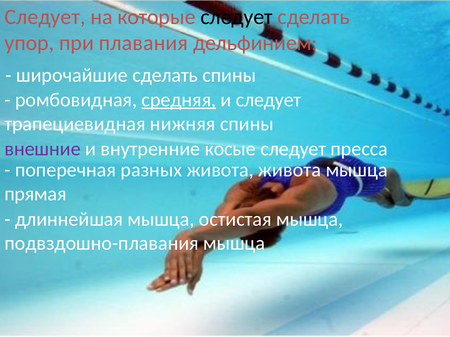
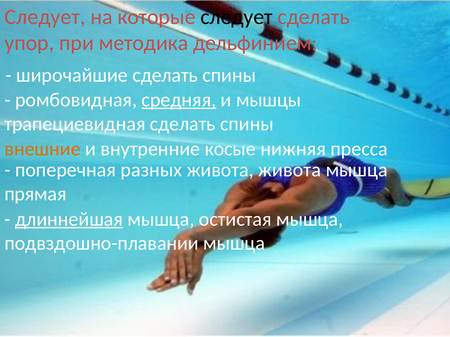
плавания: плавания -> методика (144, 43)
и следует: следует -> мышцы (269, 100)
трапециевидная нижняя: нижняя -> сделать (183, 124)
внешние colour: purple -> orange (43, 149)
косые следует: следует -> нижняя (293, 149)
длиннейшая underline: none -> present (69, 219)
подвздошно-плавания: подвздошно-плавания -> подвздошно-плавании (102, 244)
